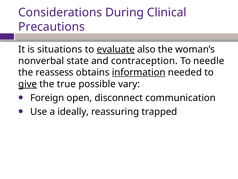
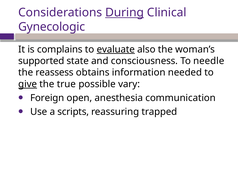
During underline: none -> present (125, 13)
Precautions: Precautions -> Gynecologic (52, 27)
situations: situations -> complains (60, 49)
nonverbal: nonverbal -> supported (41, 61)
contraception: contraception -> consciousness (144, 61)
information underline: present -> none (139, 72)
disconnect: disconnect -> anesthesia (119, 98)
ideally: ideally -> scripts (73, 111)
